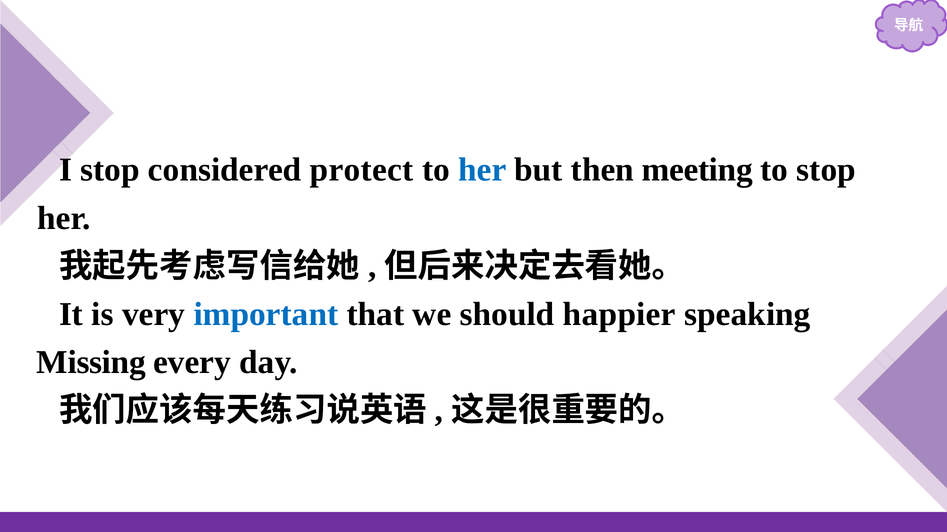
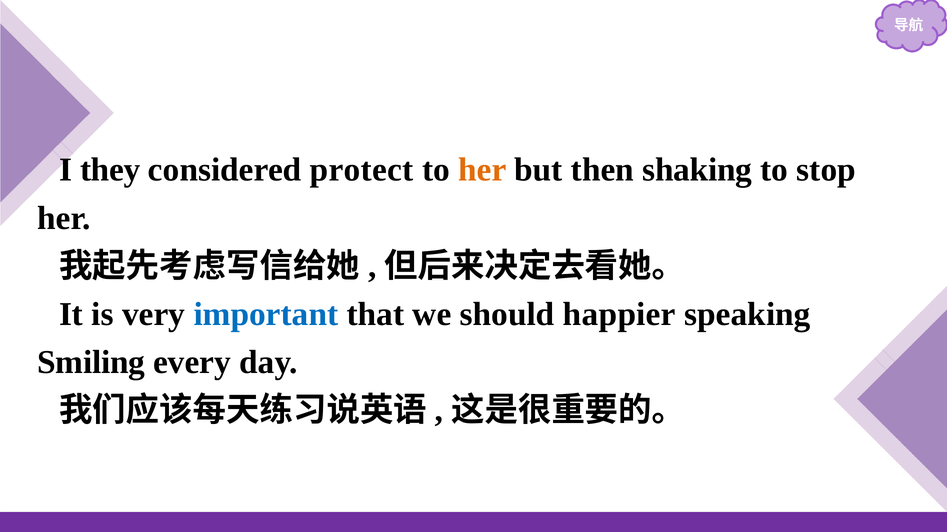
I stop: stop -> they (110, 170)
her colour: blue -> orange (482, 170)
meeting: meeting -> shaking (697, 170)
Missing: Missing -> Smiling (91, 363)
